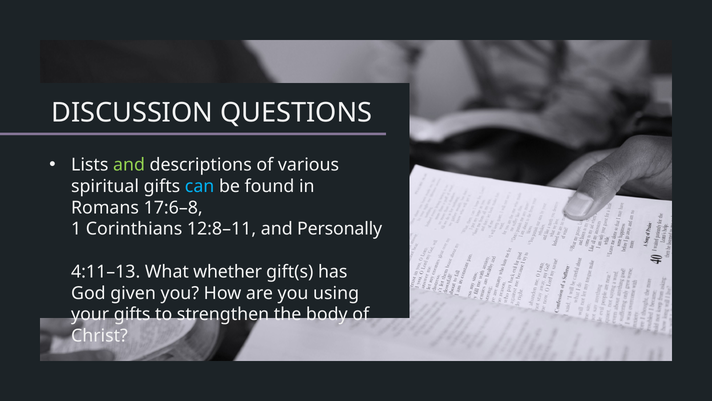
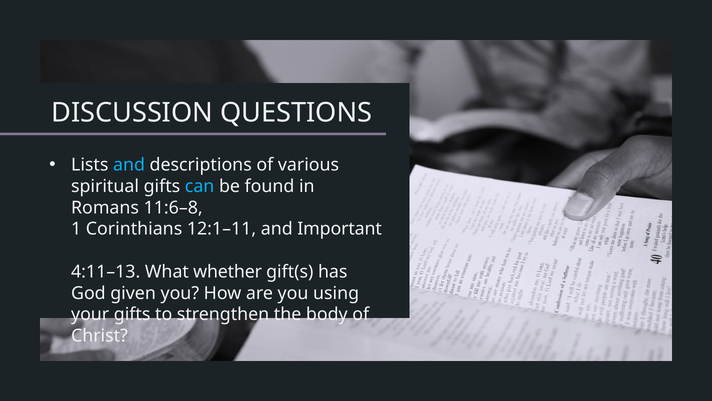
and colour: light green -> light blue (129, 165)
17:6–8: 17:6–8 -> 11:6–8 (173, 207)
12:8–11: 12:8–11 -> 12:1–11 (222, 229)
Personally: Personally -> Important (340, 229)
